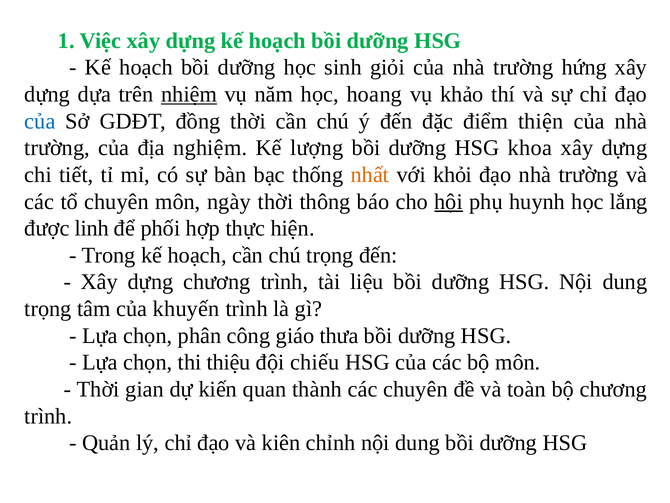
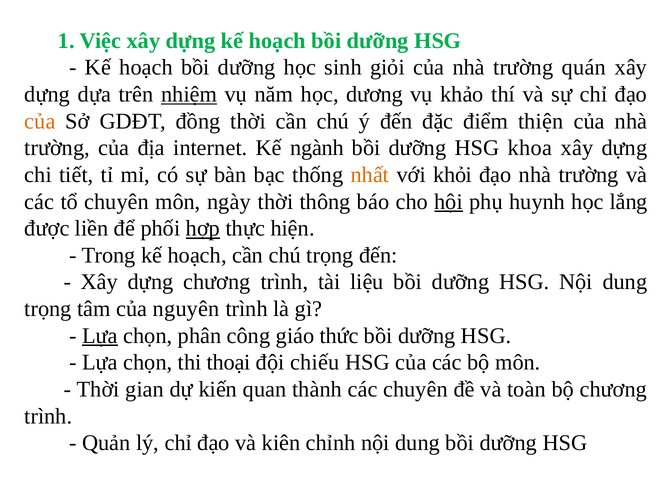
hứng: hứng -> quán (584, 67)
hoang: hoang -> dương (375, 94)
của colour: blue -> orange (40, 121)
nghiệm: nghiệm -> internet (210, 148)
lượng: lượng -> ngành (317, 148)
linh: linh -> liền (92, 228)
hợp underline: none -> present (203, 228)
khuyến: khuyến -> nguyên (186, 309)
Lựa underline: none -> present (100, 335)
thưa: thưa -> thức (339, 335)
thiệu: thiệu -> thoại (229, 362)
